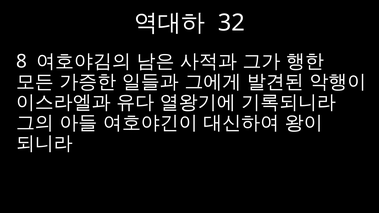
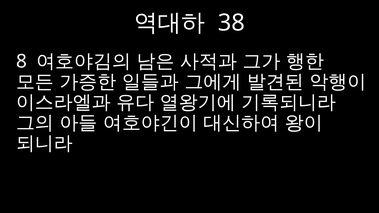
32: 32 -> 38 (231, 23)
